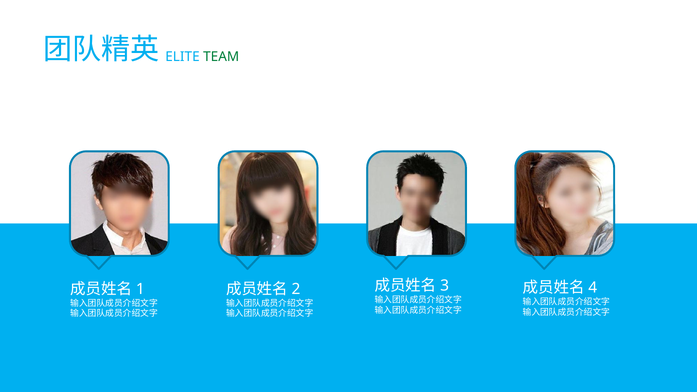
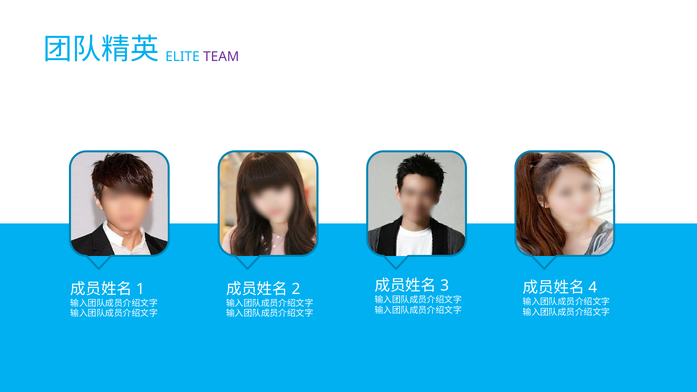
TEAM colour: green -> purple (221, 57)
